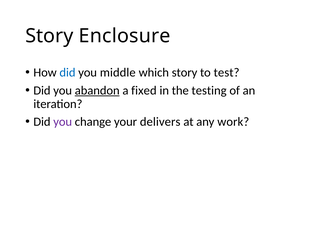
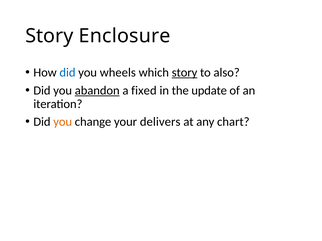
middle: middle -> wheels (118, 73)
story underline: none -> present (185, 73)
test: test -> also (227, 73)
testing: testing -> update (209, 91)
you colour: purple -> orange (63, 122)
work: work -> chart (233, 122)
